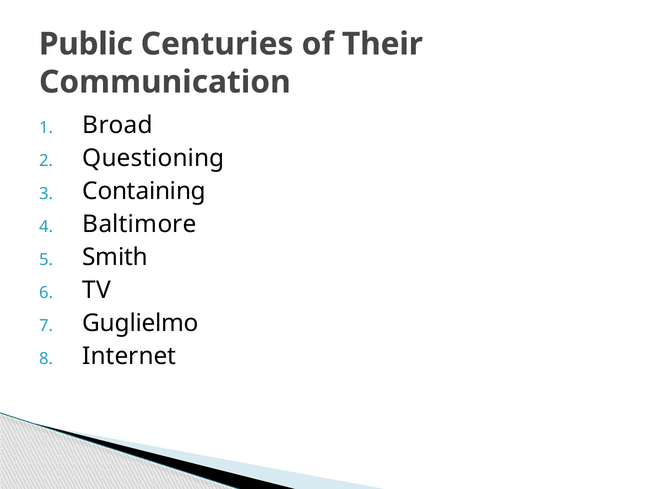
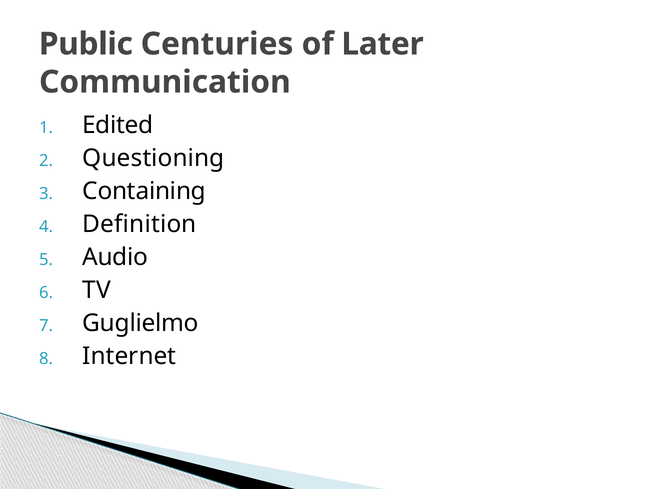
Their: Their -> Later (383, 44)
Broad: Broad -> Edited (118, 125)
Baltimore: Baltimore -> Definition (140, 224)
Smith: Smith -> Audio (115, 257)
